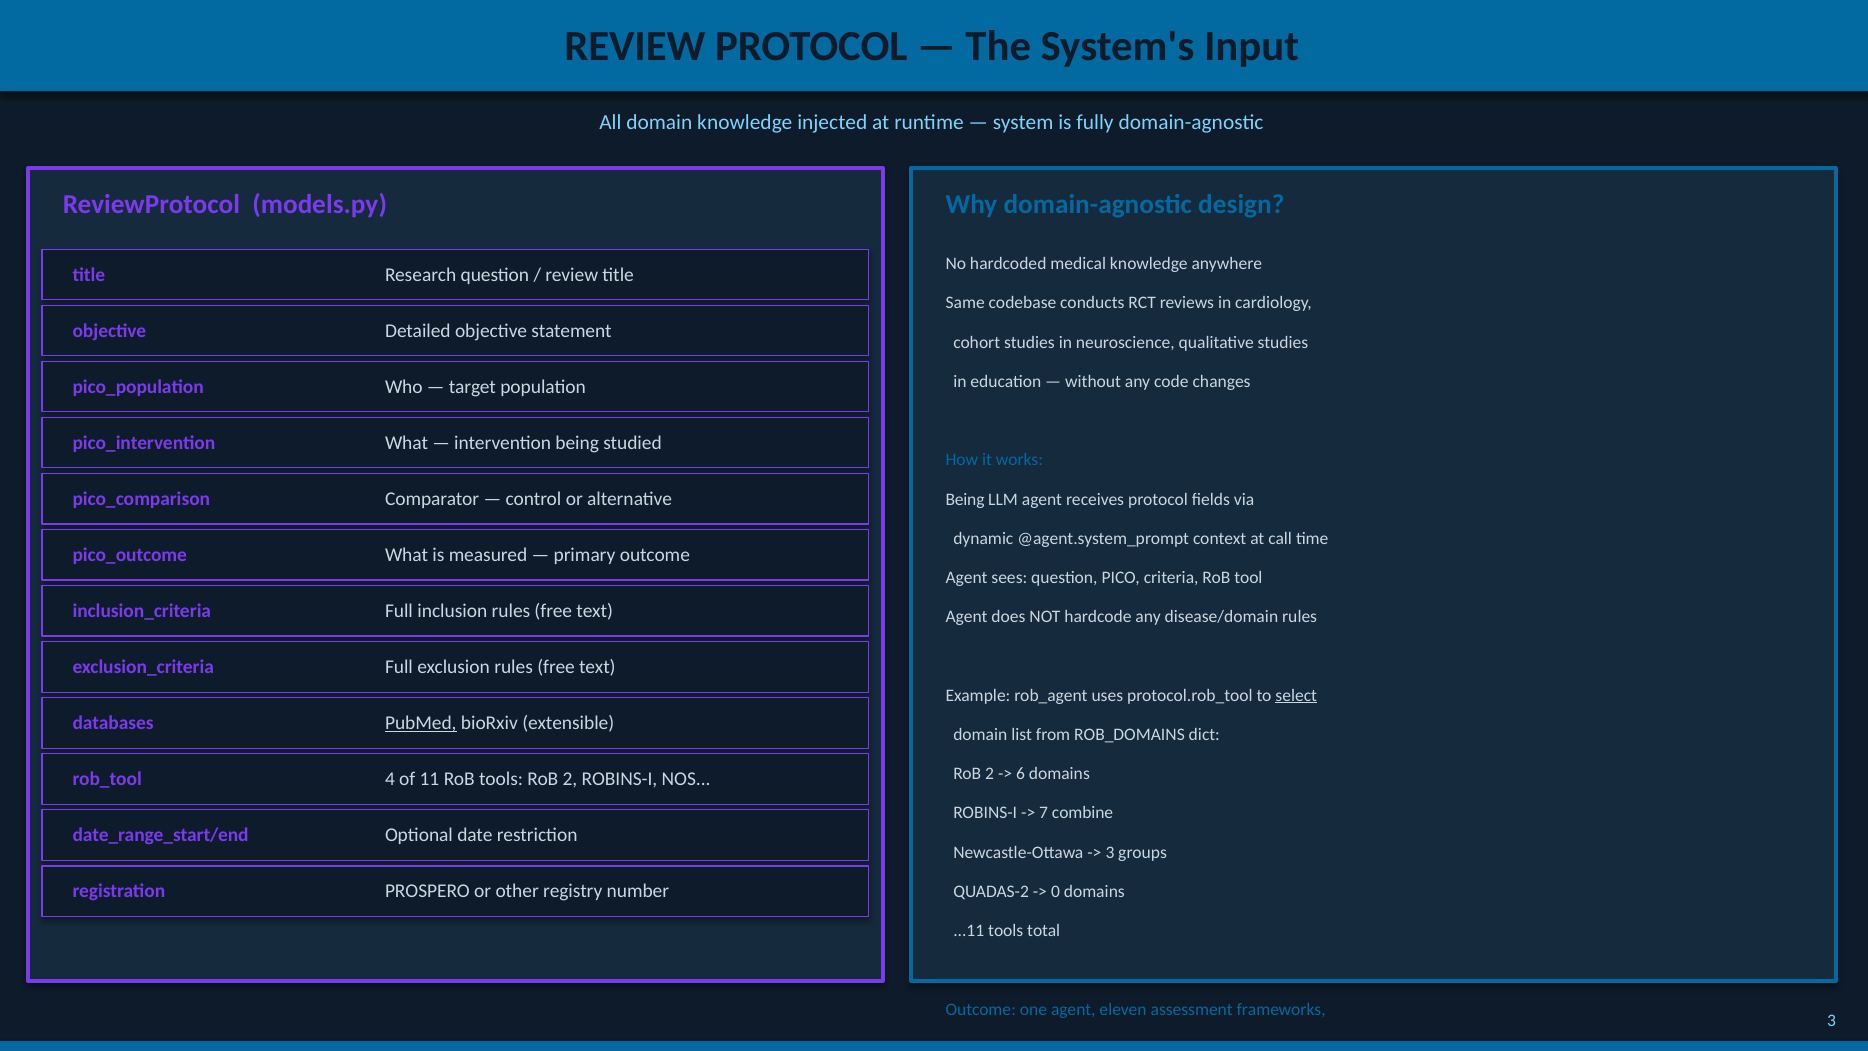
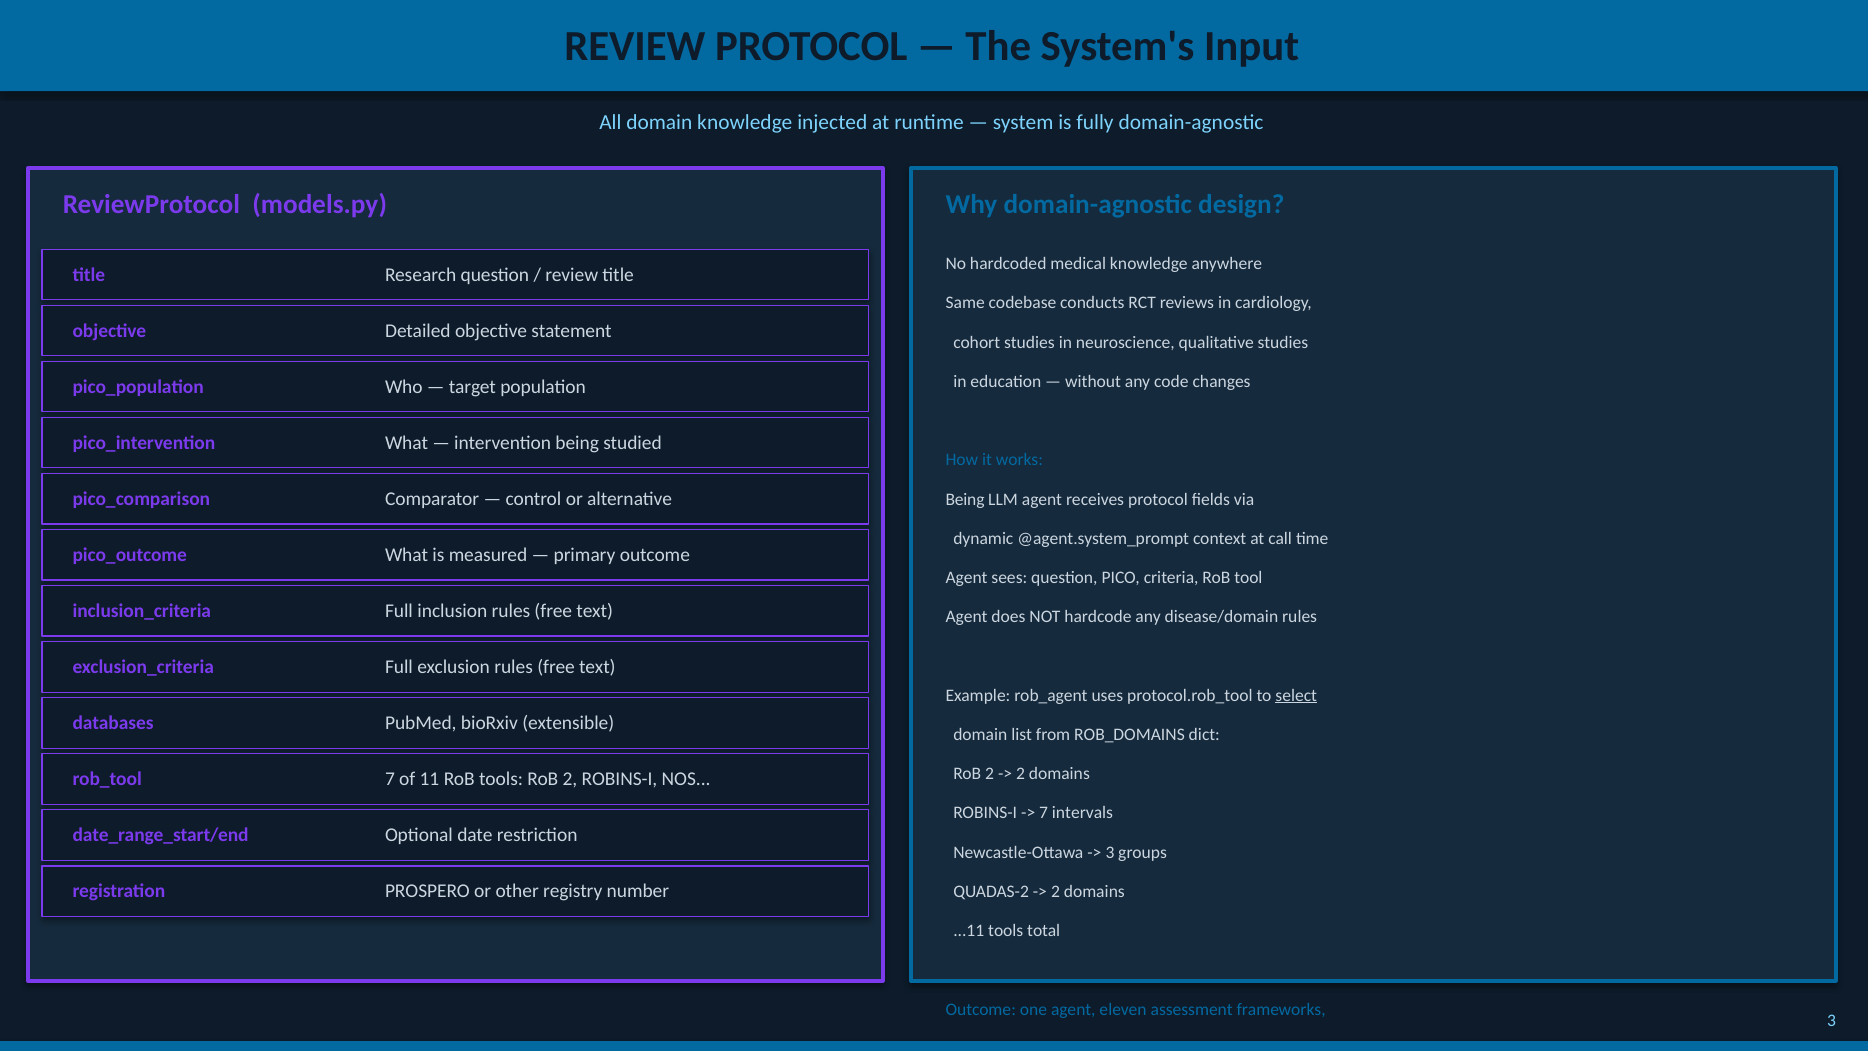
PubMed underline: present -> none (421, 723)
6: 6 -> 2 (1020, 774)
rob_tool 4: 4 -> 7 (390, 779)
combine: combine -> intervals (1083, 813)
0: 0 -> 2 (1056, 892)
